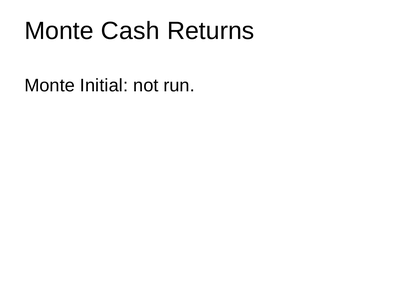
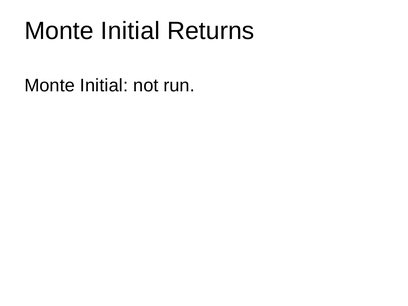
Cash: Cash -> Initial (130, 31)
